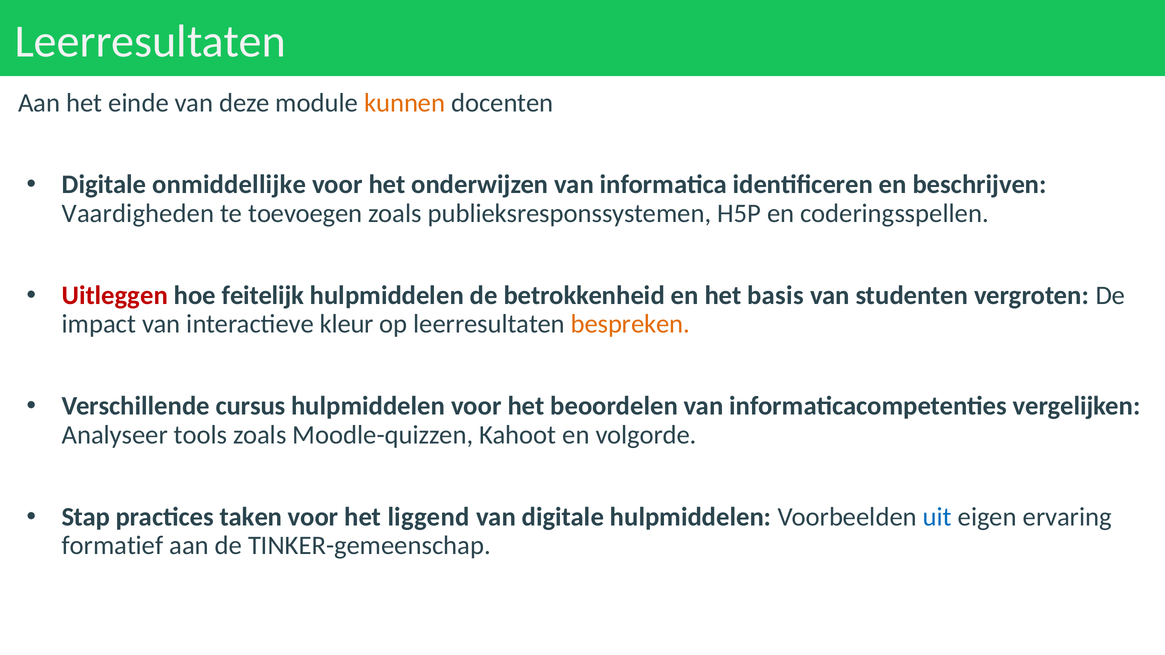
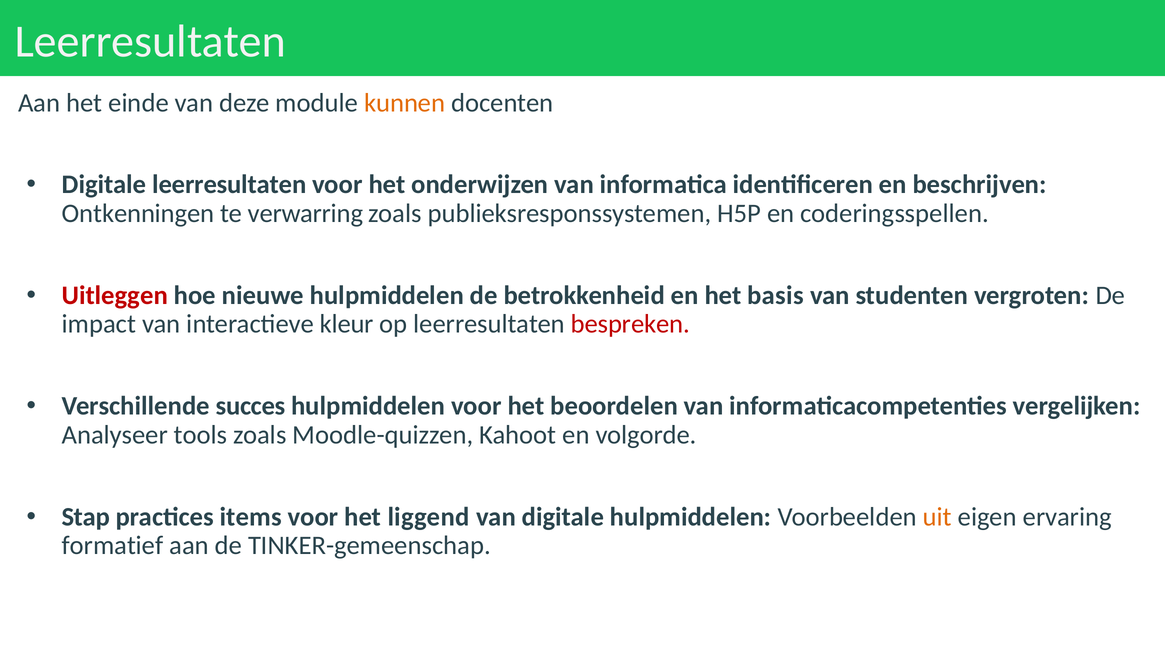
Digitale onmiddellijke: onmiddellijke -> leerresultaten (229, 185)
Vaardigheden: Vaardigheden -> Ontkenningen (138, 214)
toevoegen: toevoegen -> verwarring (305, 214)
feitelijk: feitelijk -> nieuwe (263, 295)
bespreken colour: orange -> red (630, 324)
cursus: cursus -> succes (251, 406)
taken: taken -> items (251, 517)
uit colour: blue -> orange (937, 517)
